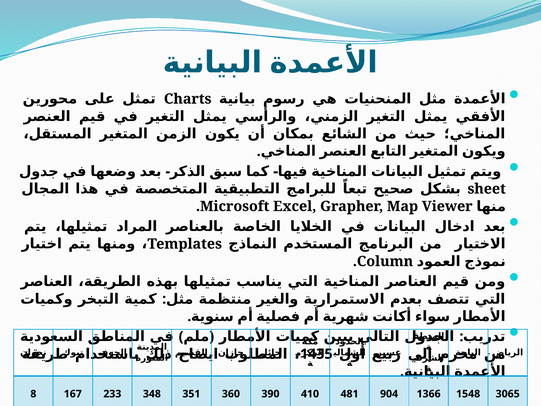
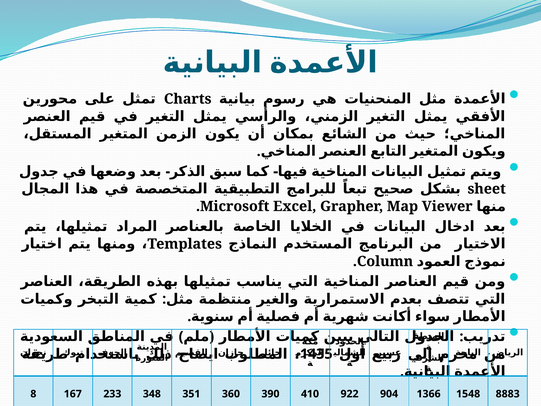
481: 481 -> 922 (350, 394)
3065: 3065 -> 8883 (508, 394)
